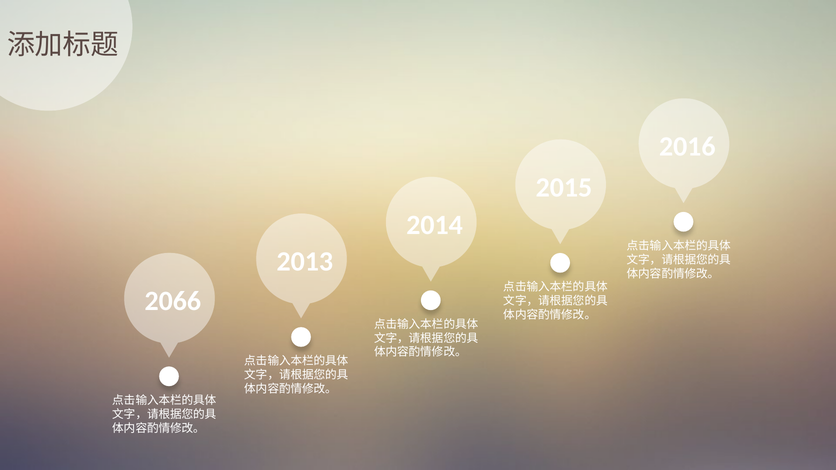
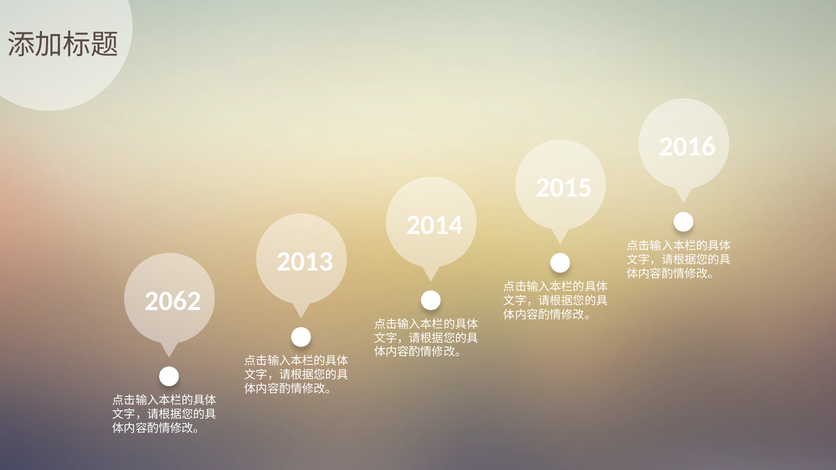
2066: 2066 -> 2062 (173, 301)
